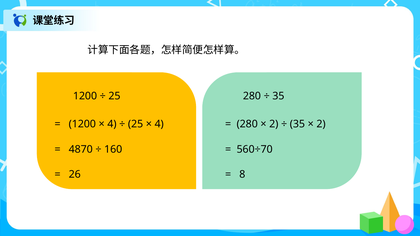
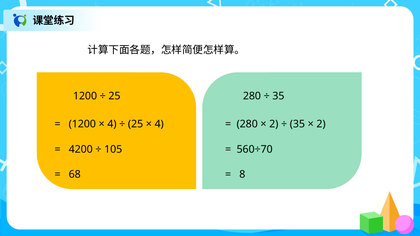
4870: 4870 -> 4200 (81, 150)
160: 160 -> 105 (113, 150)
26: 26 -> 68 (75, 175)
